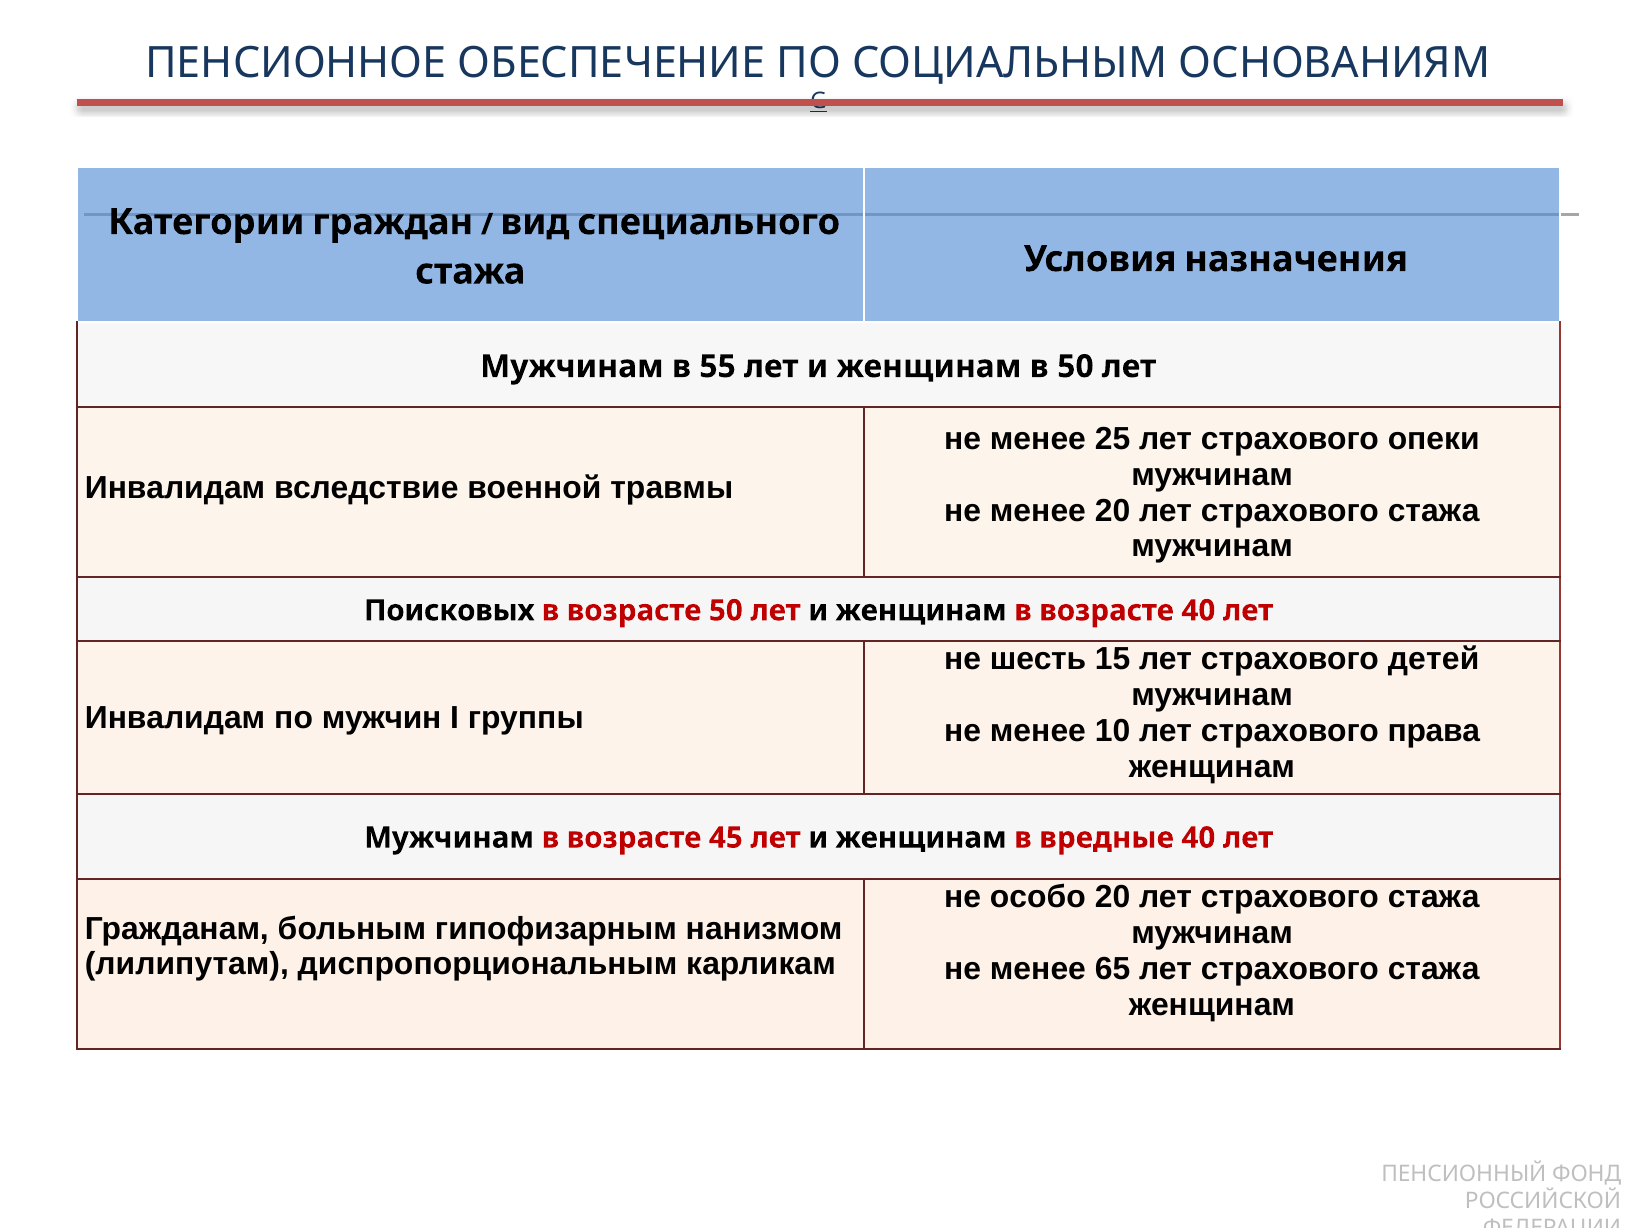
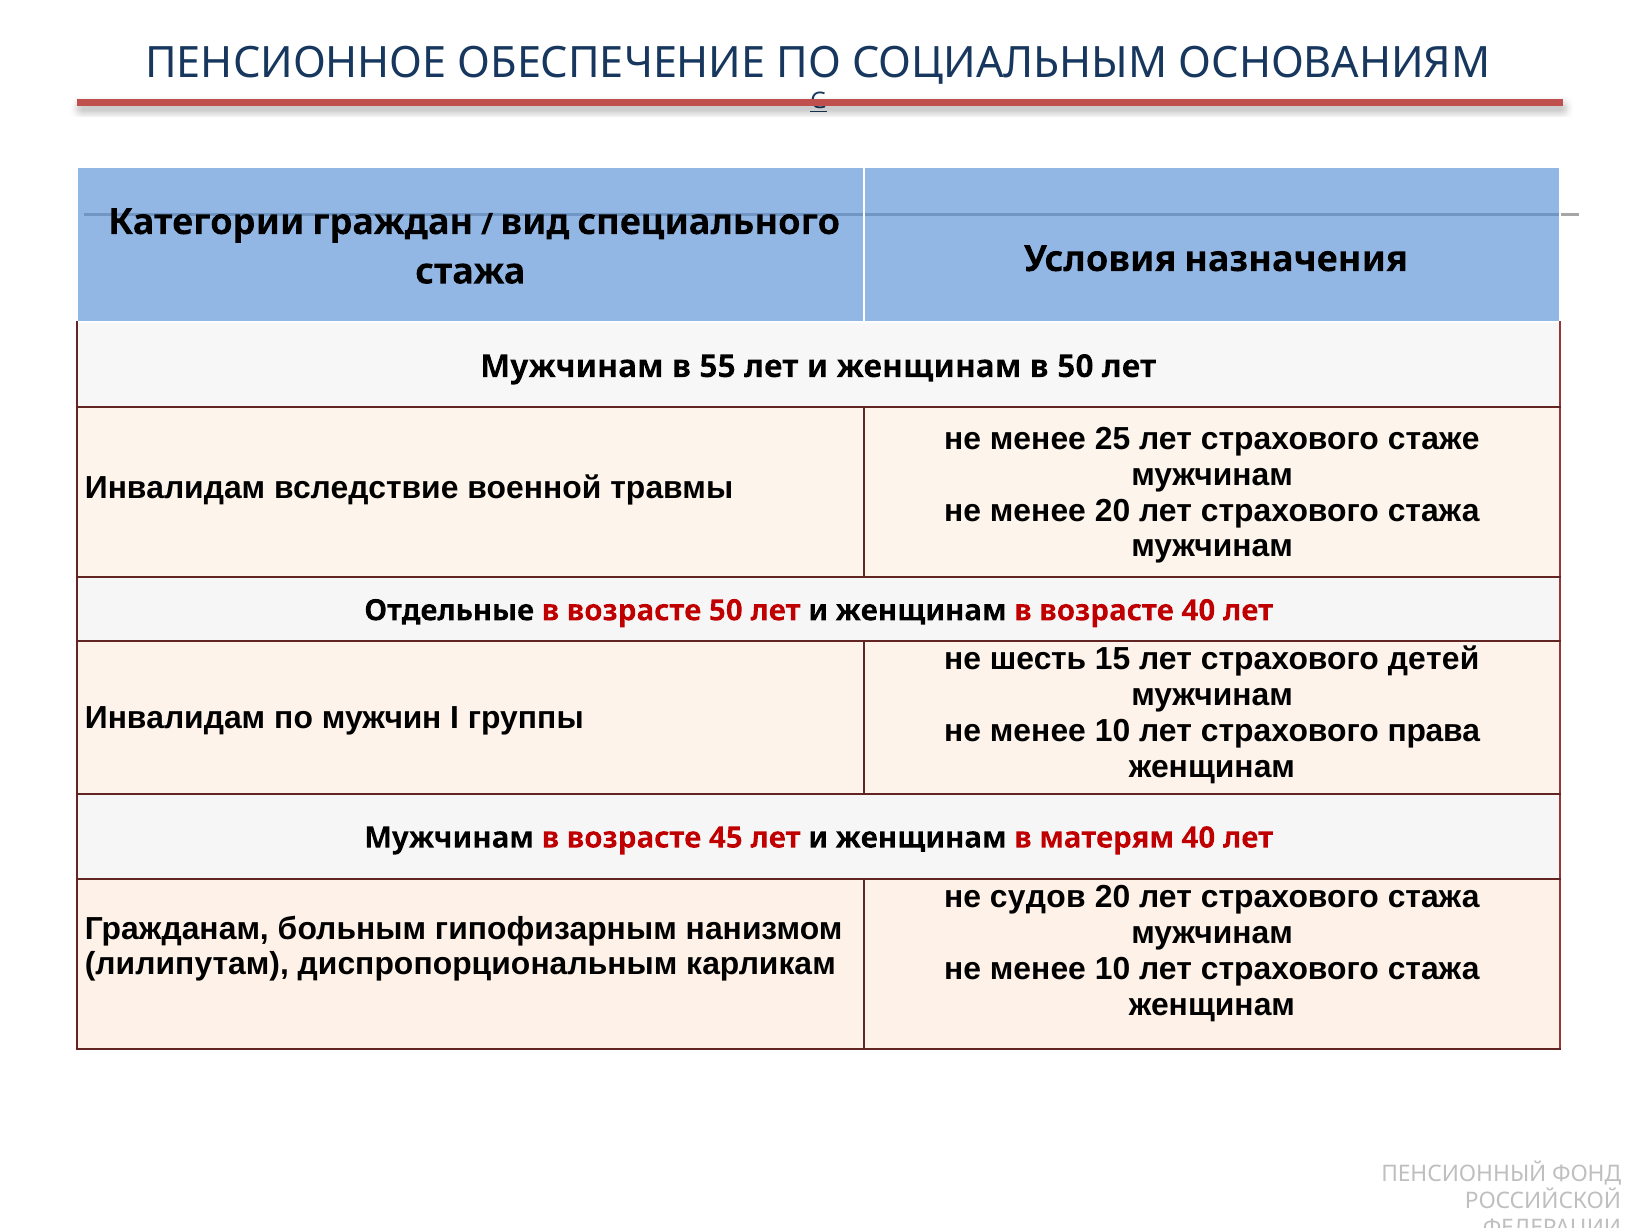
опеки: опеки -> стаже (1434, 439)
Поисковых: Поисковых -> Отдельные (449, 610)
вредные: вредные -> матерям (1107, 838)
особо: особо -> судов (1038, 897)
65: 65 -> 10 (1113, 969)
